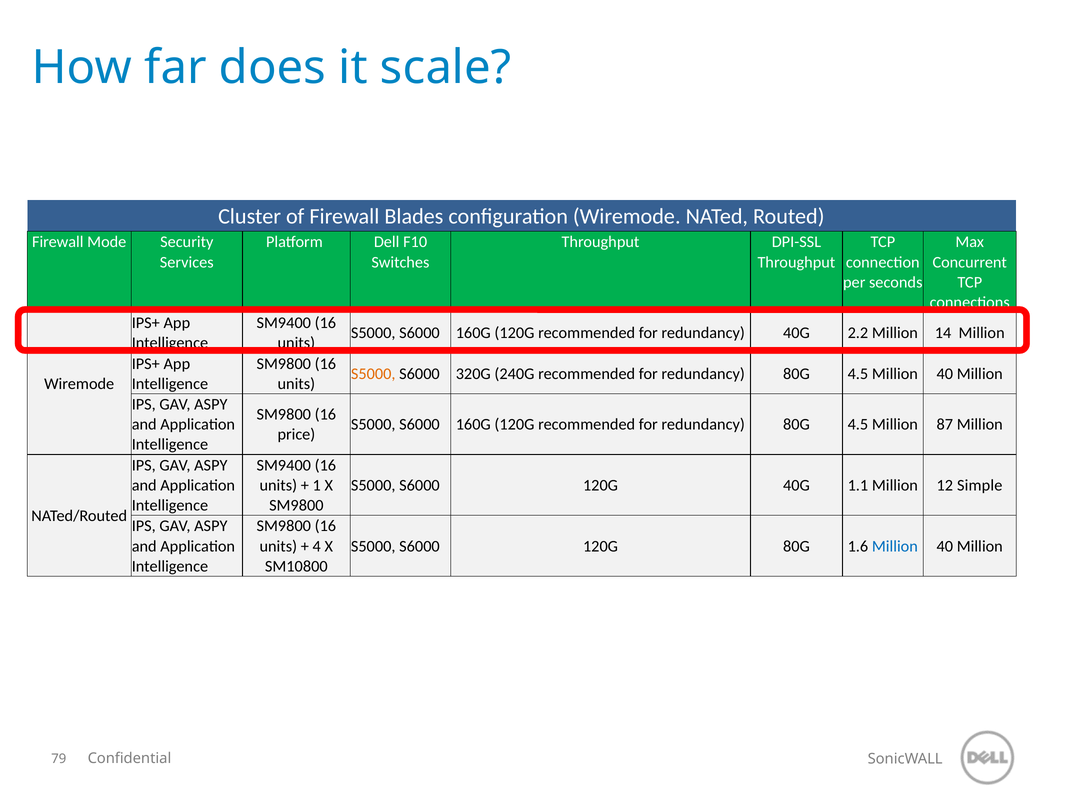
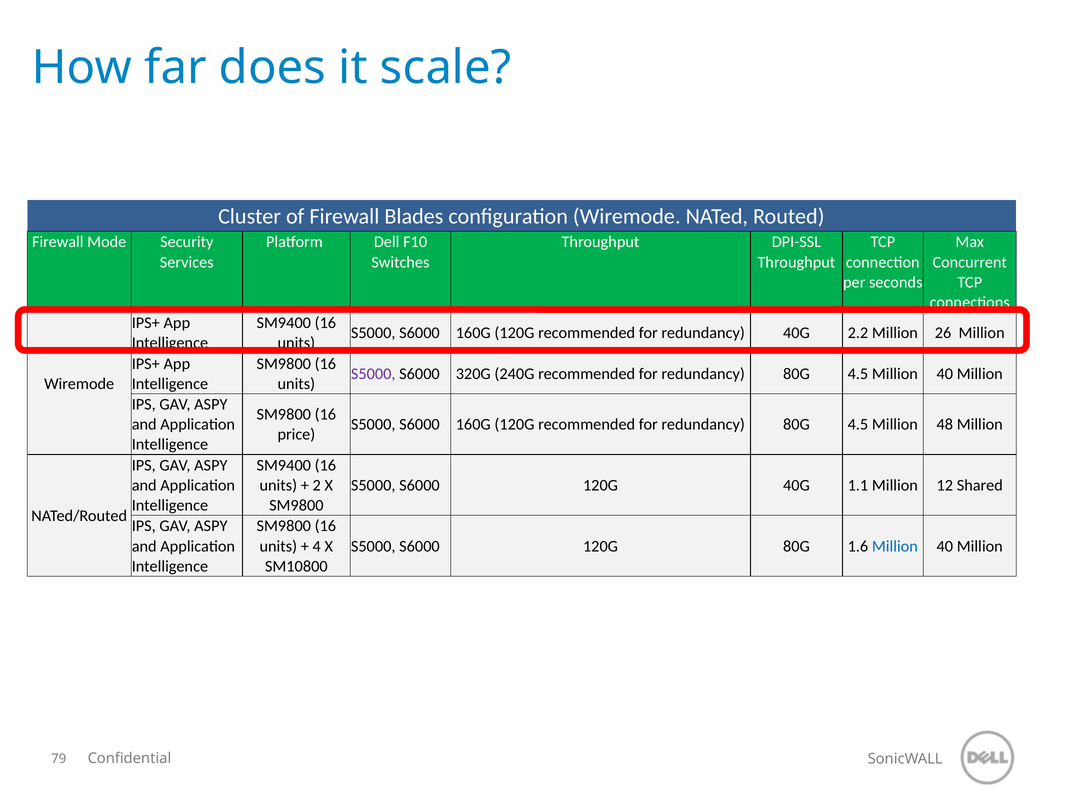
14: 14 -> 26 (943, 333)
S5000 colour: orange -> purple (373, 374)
87: 87 -> 48 (945, 425)
1: 1 -> 2 (317, 486)
Simple: Simple -> Shared (980, 486)
